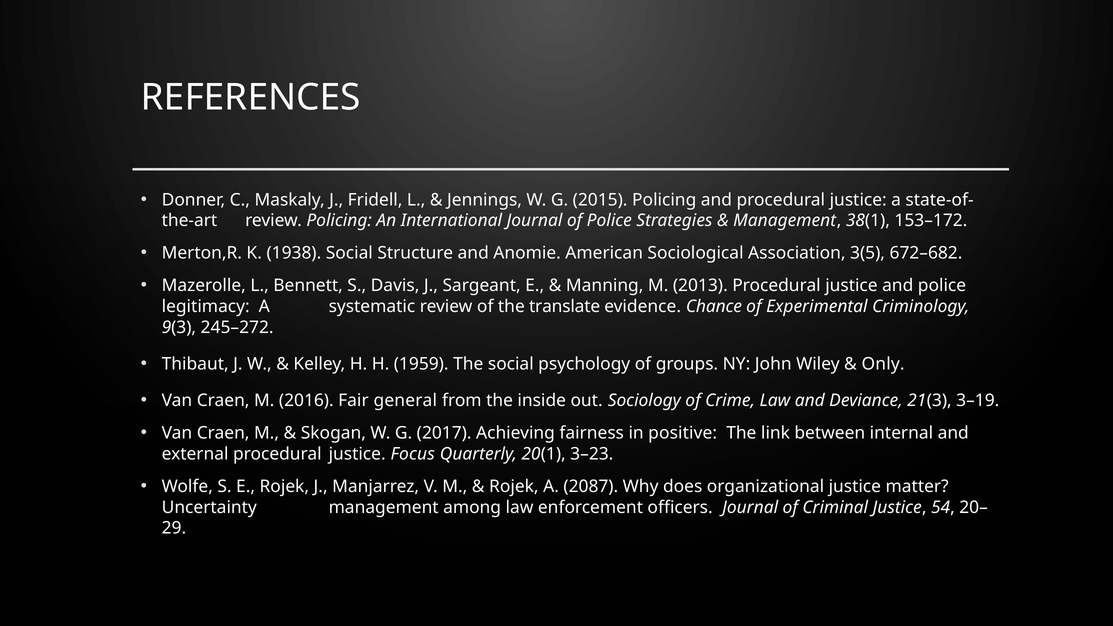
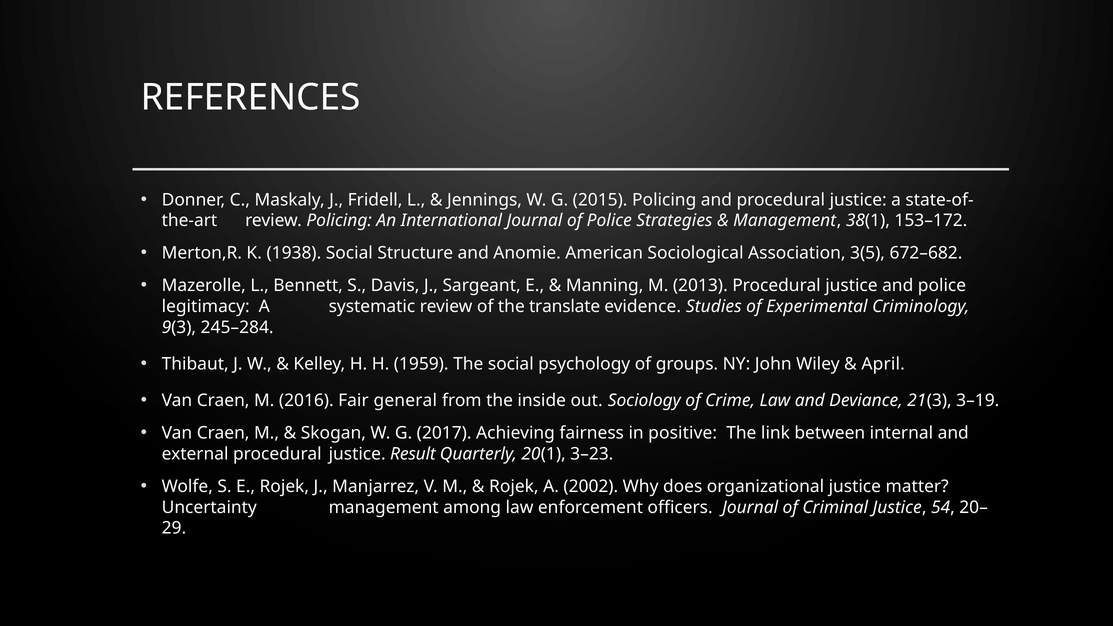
Chance: Chance -> Studies (714, 307)
245–272: 245–272 -> 245–284 (237, 327)
Only: Only -> April (883, 364)
Focus: Focus -> Result (413, 454)
2087: 2087 -> 2002 (591, 486)
